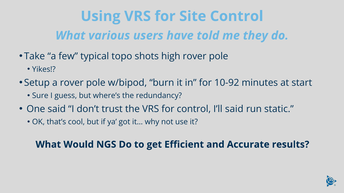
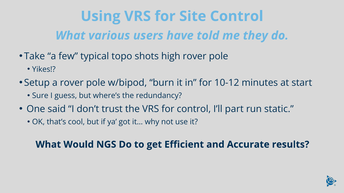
10-92: 10-92 -> 10-12 (227, 83)
I’ll said: said -> part (234, 109)
